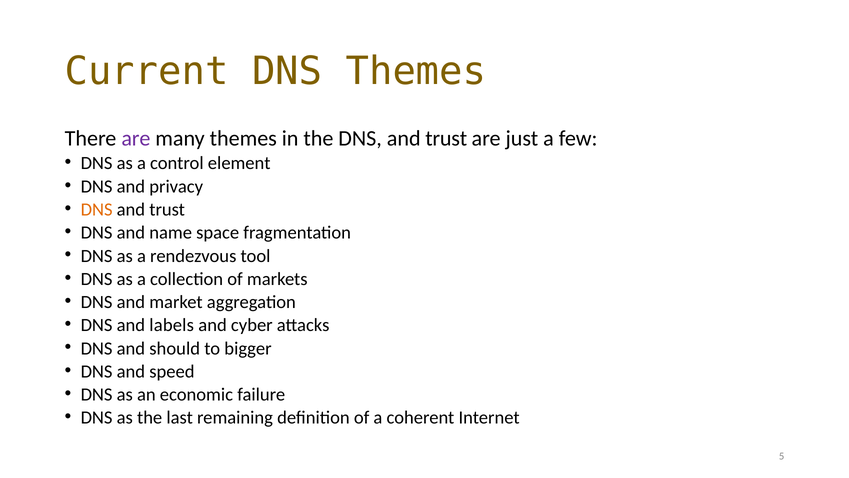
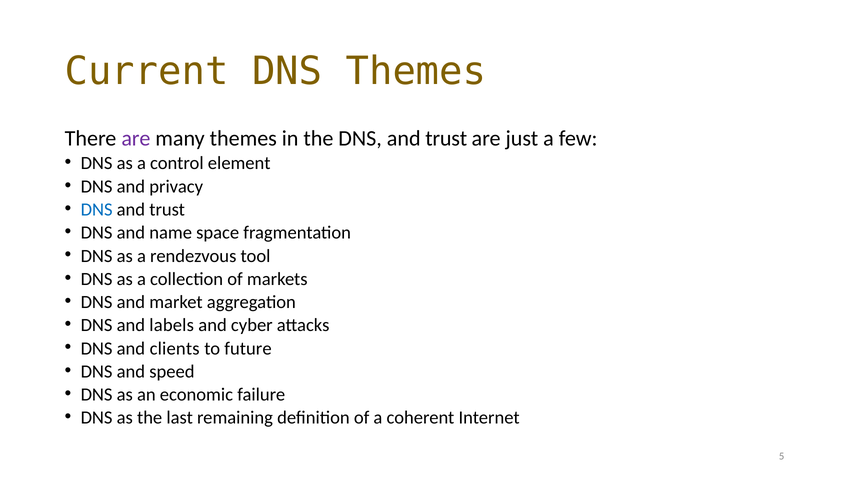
DNS colour: orange -> blue (97, 209)
should: should -> clients (175, 348)
bigger: bigger -> future (248, 348)
